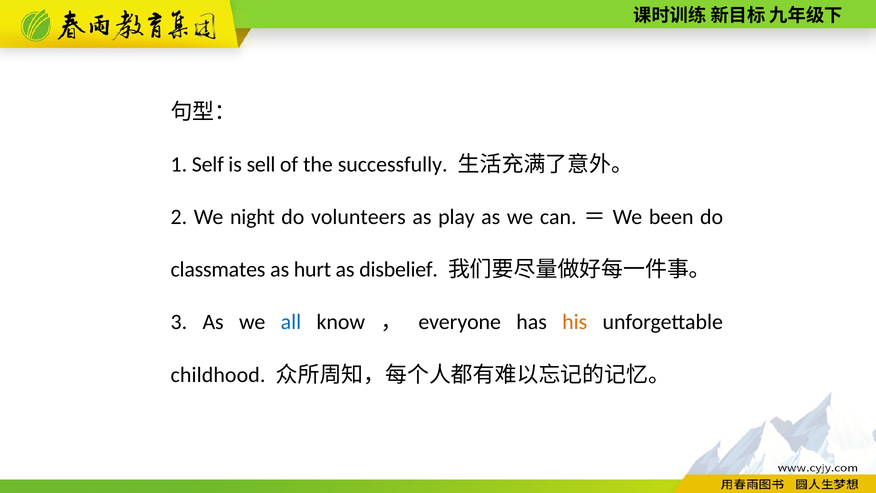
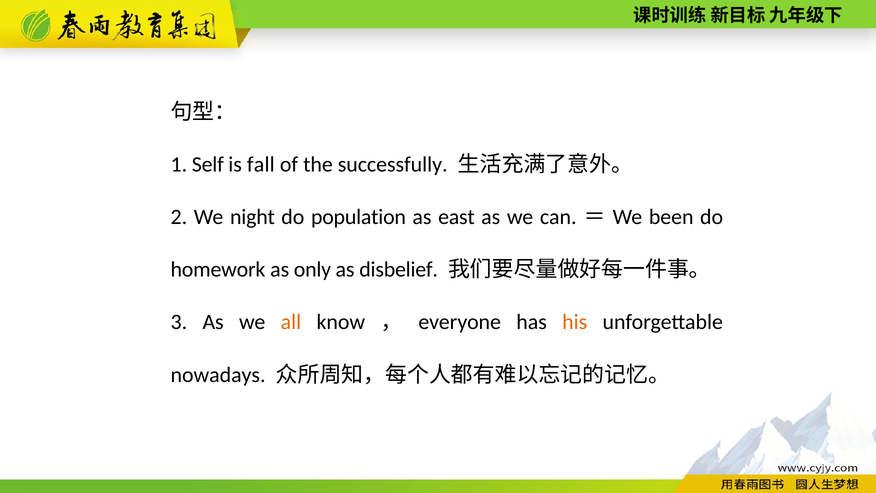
sell: sell -> fall (261, 164)
volunteers: volunteers -> population (358, 217)
play: play -> east (456, 217)
classmates: classmates -> homework (218, 269)
hurt: hurt -> only (312, 269)
all colour: blue -> orange (291, 322)
childhood: childhood -> nowadays (218, 375)
